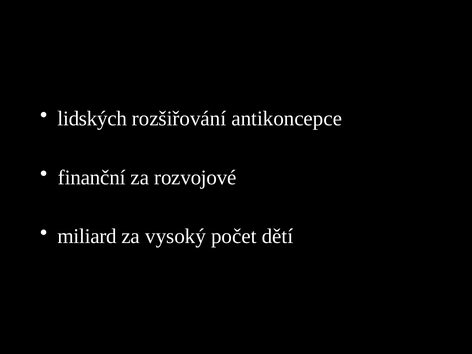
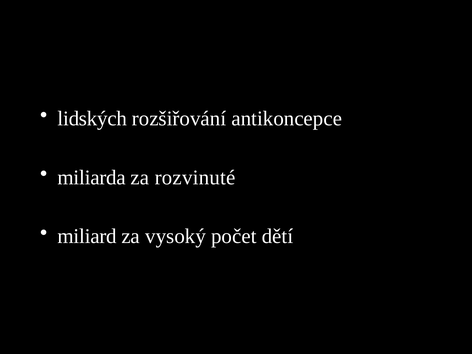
finanční: finanční -> miliarda (92, 177)
rozvojové: rozvojové -> rozvinuté (195, 177)
